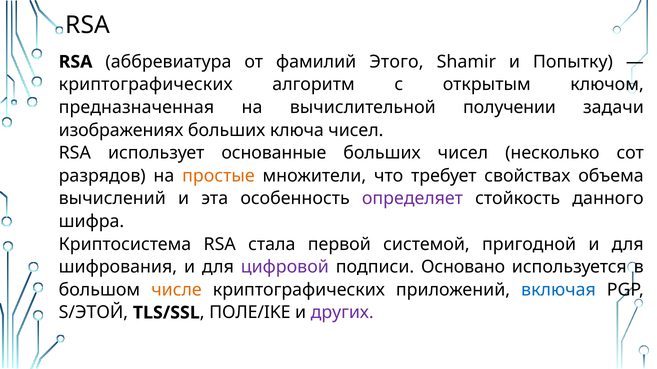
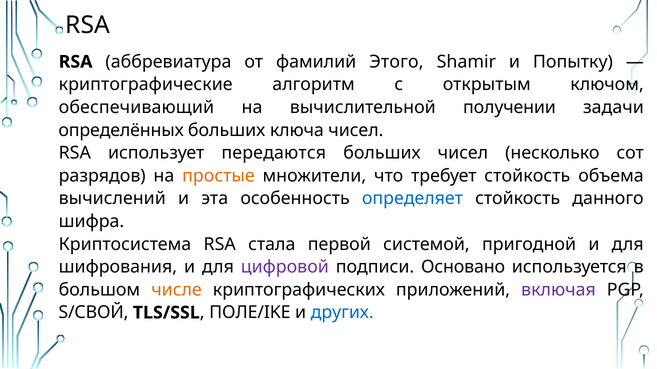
криптографических: криптографических -> криптографические (146, 85)
предназначенная: предназначенная -> обеспечивающий (136, 108)
изображениях: изображениях -> определённых (121, 130)
основанные: основанные -> передаются (274, 153)
требует свойствах: свойствах -> стойкость (527, 176)
определяет colour: purple -> blue (412, 199)
включая colour: blue -> purple (558, 290)
S/ЭТОЙ: S/ЭТОЙ -> S/СВОЙ (93, 313)
других colour: purple -> blue (342, 313)
